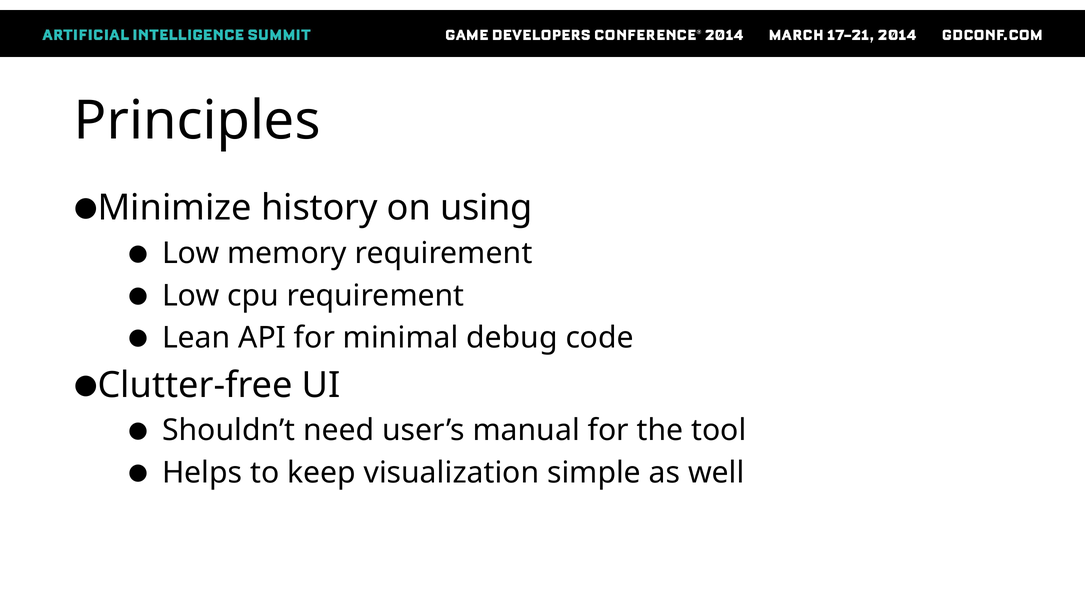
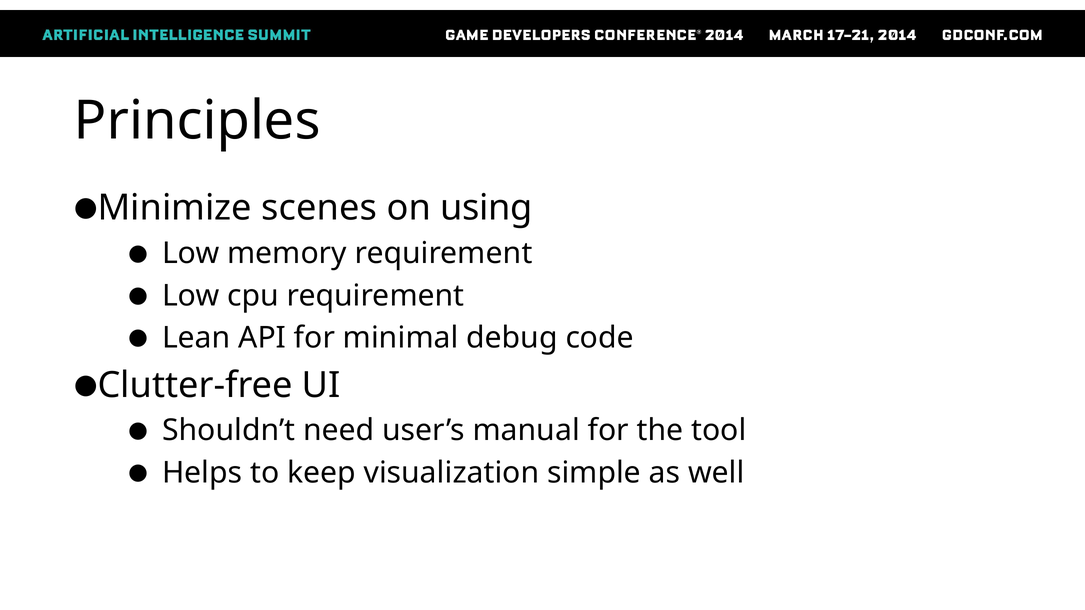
history: history -> scenes (319, 208)
